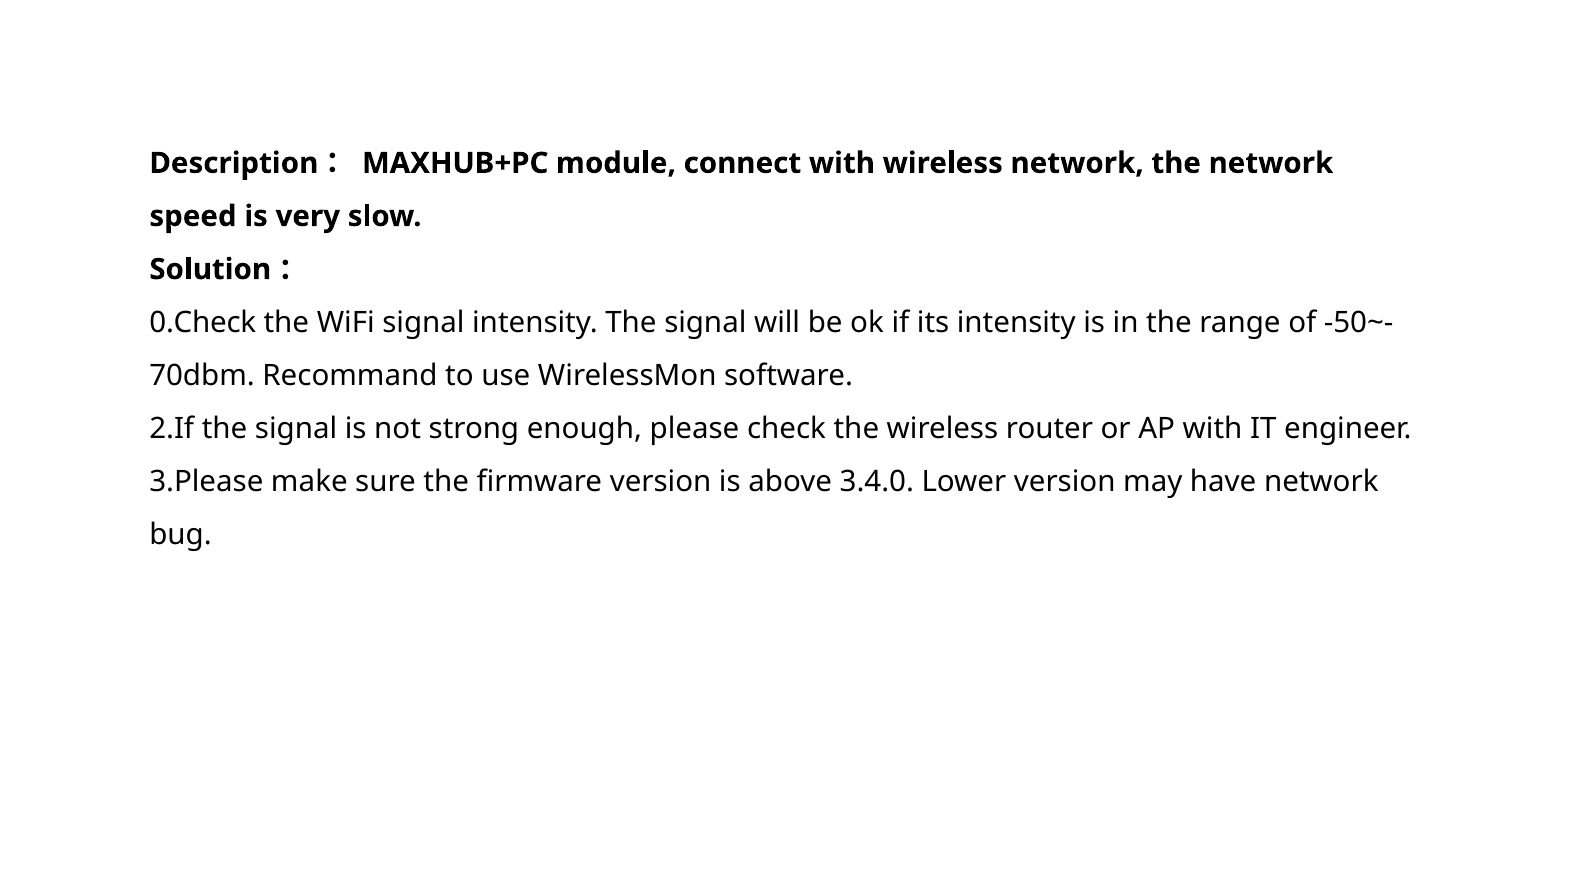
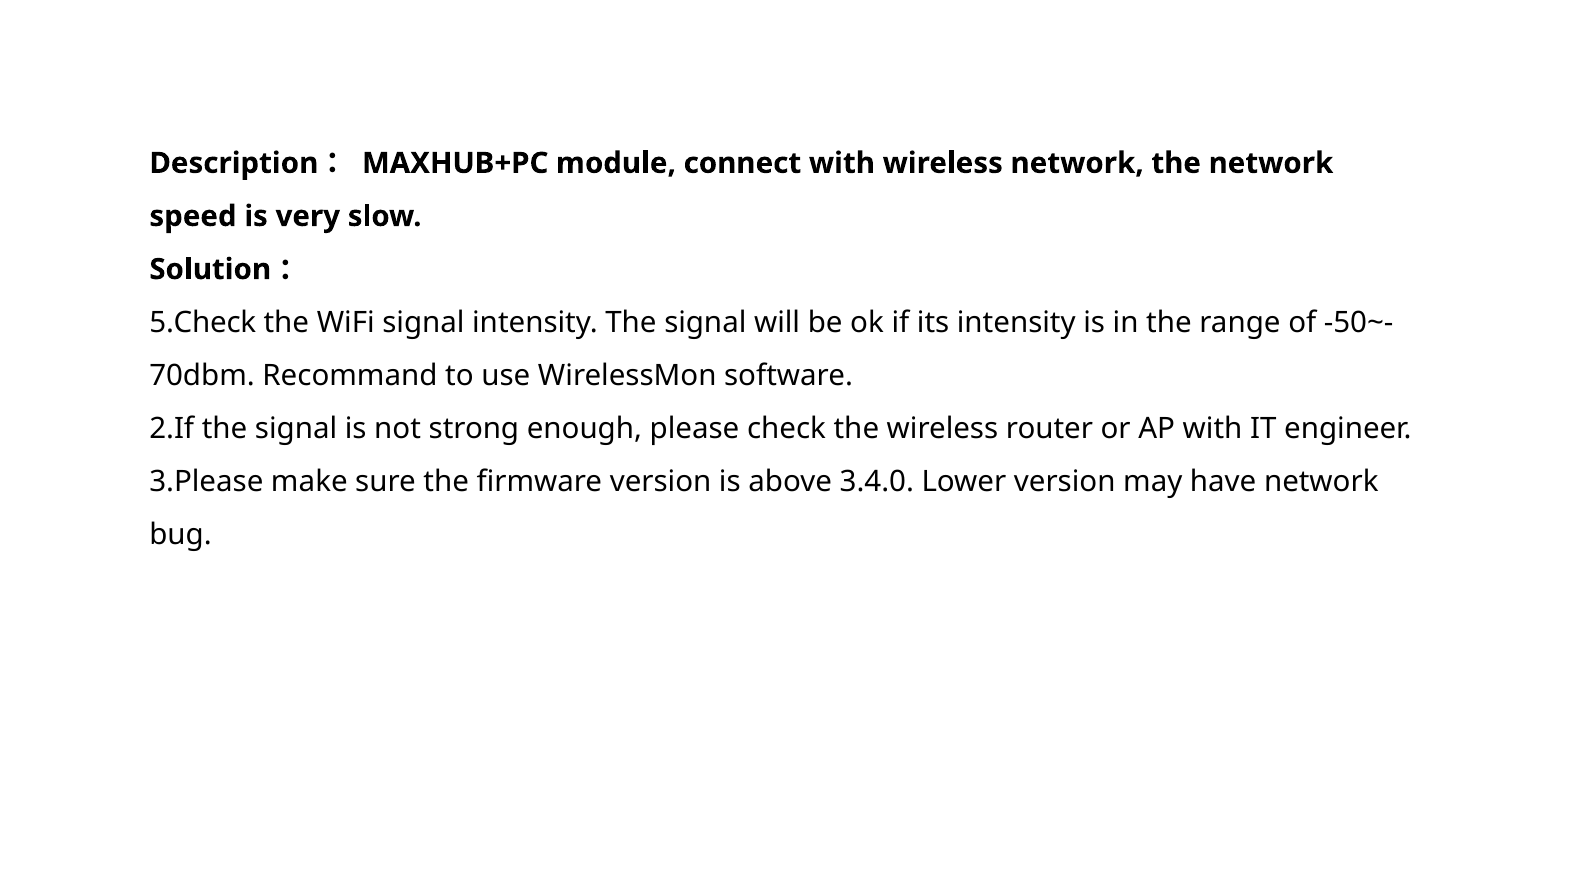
0.Check: 0.Check -> 5.Check (203, 323)
